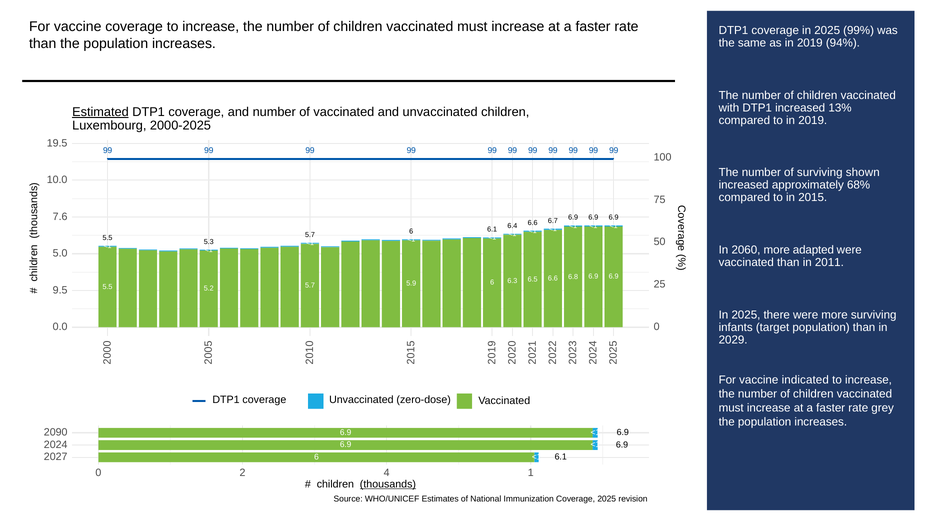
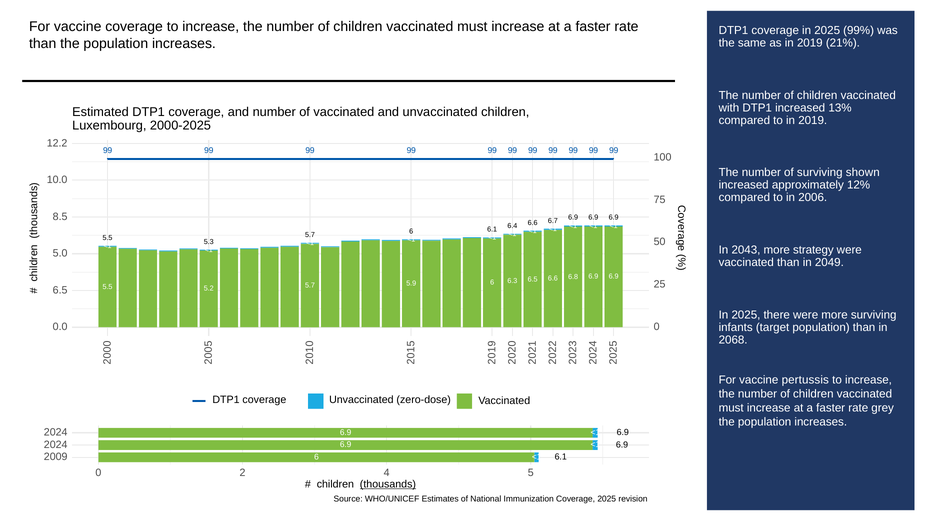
94%: 94% -> 21% (843, 43)
Estimated underline: present -> none (100, 112)
19.5: 19.5 -> 12.2 (57, 143)
68%: 68% -> 12% (859, 185)
2015: 2015 -> 2006 (813, 198)
7.6: 7.6 -> 8.5 (60, 217)
2060: 2060 -> 2043 (746, 250)
adapted: adapted -> strategy (813, 250)
2011: 2011 -> 2049 (829, 262)
9.5: 9.5 -> 6.5 (60, 290)
2029: 2029 -> 2068 (733, 340)
indicated: indicated -> pertussis (805, 380)
2090: 2090 -> 2024 (56, 432)
2027: 2027 -> 2009 (56, 457)
4 1: 1 -> 5 (531, 473)
